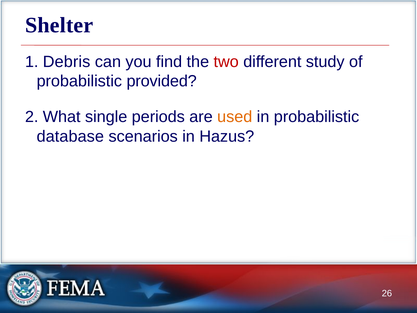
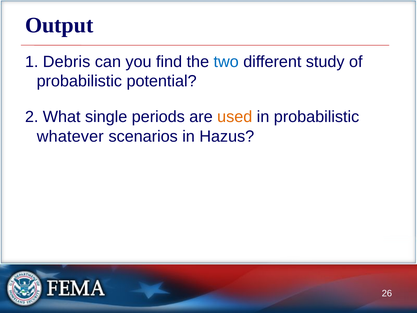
Shelter: Shelter -> Output (59, 25)
two colour: red -> blue (226, 62)
provided: provided -> potential (162, 81)
database: database -> whatever (70, 136)
